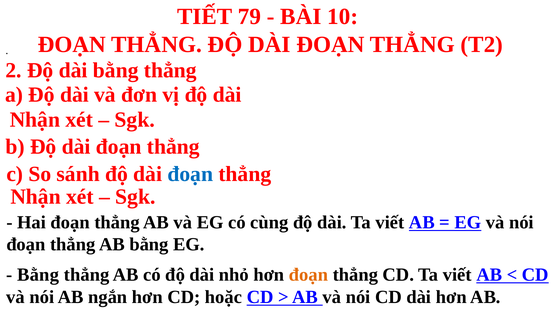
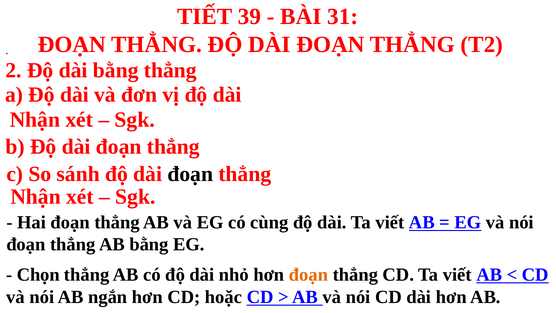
79: 79 -> 39 (249, 17)
10: 10 -> 31 (343, 17)
đoạn colour: blue -> black (190, 174)
Bằng: Bằng -> Chọn (38, 275)
